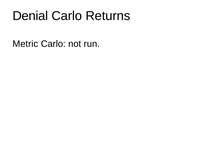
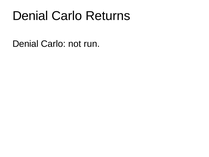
Metric: Metric -> Denial (25, 44)
